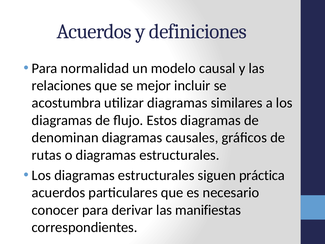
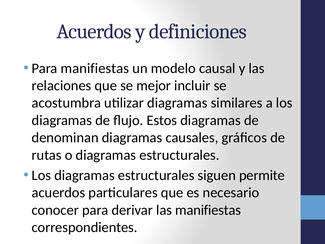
Para normalidad: normalidad -> manifiestas (95, 68)
práctica: práctica -> permite (262, 175)
